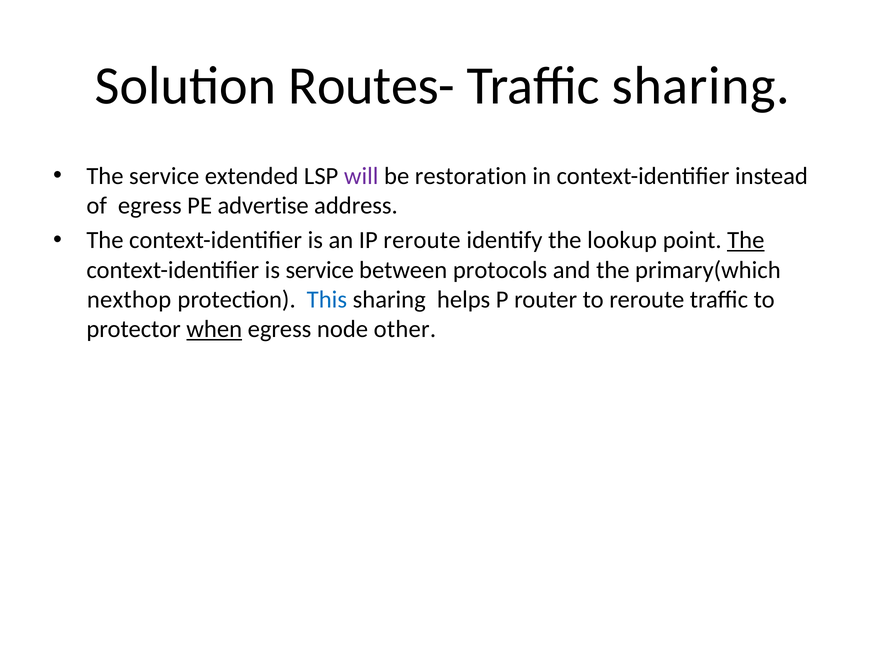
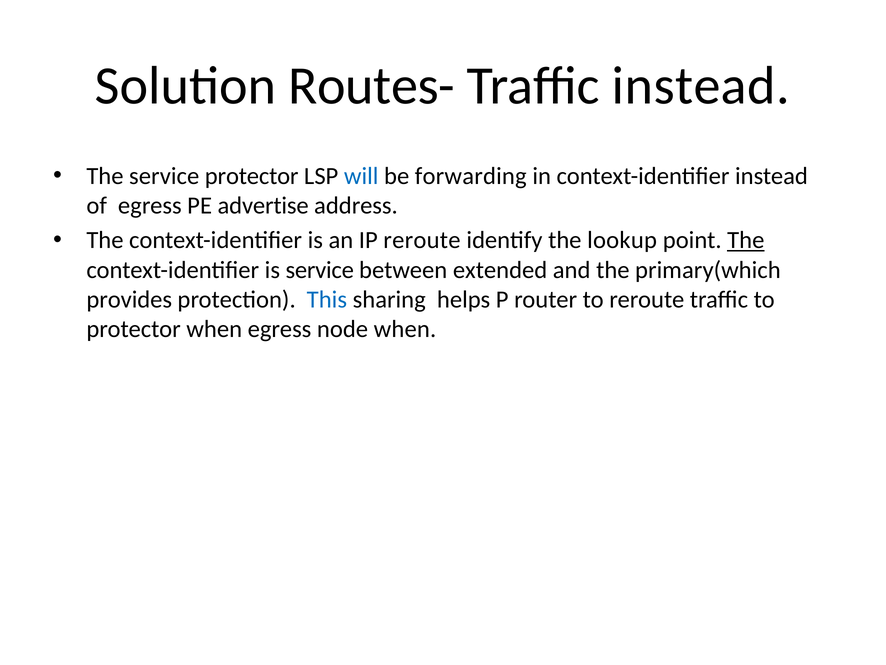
Traffic sharing: sharing -> instead (701, 86)
service extended: extended -> protector (252, 176)
will colour: purple -> blue (361, 176)
restoration: restoration -> forwarding (471, 176)
protocols: protocols -> extended (500, 270)
nexthop: nexthop -> provides (129, 299)
when underline: present -> none (214, 329)
node other: other -> when (405, 329)
